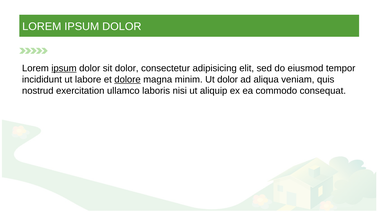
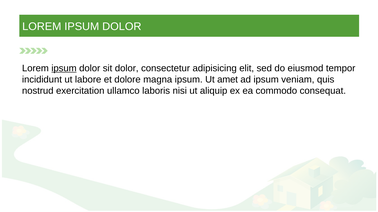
dolore underline: present -> none (128, 80)
magna minim: minim -> ipsum (189, 80)
Ut dolor: dolor -> amet (228, 80)
ad aliqua: aliqua -> ipsum (266, 80)
